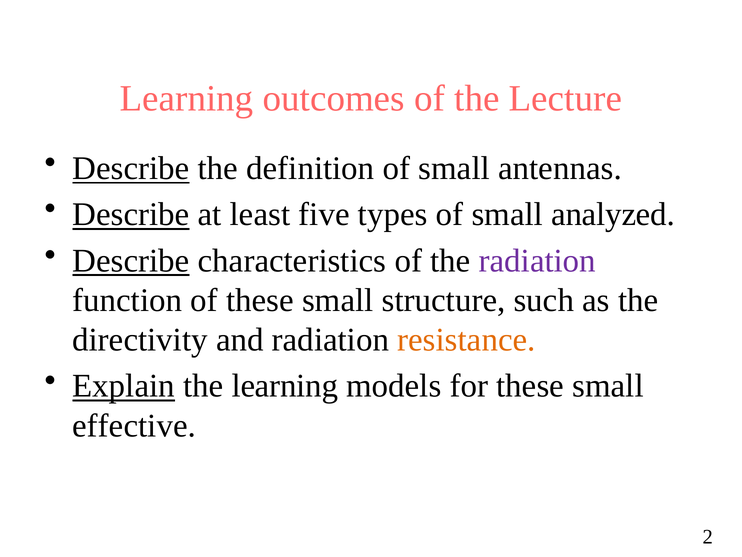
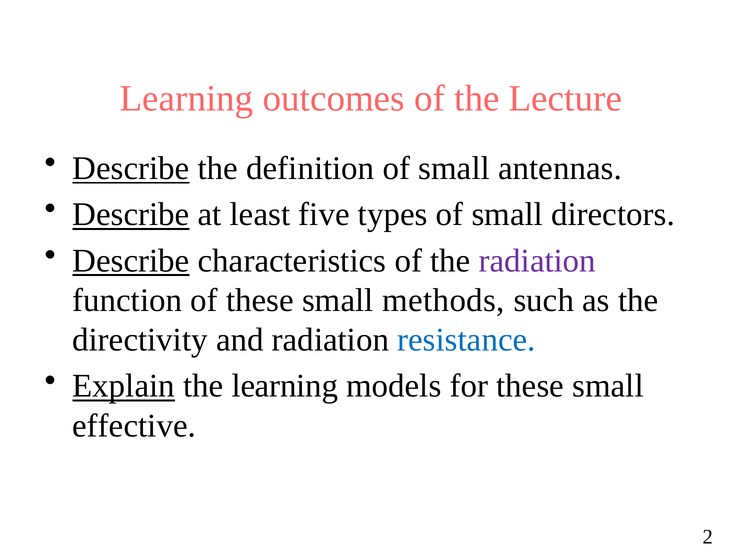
analyzed: analyzed -> directors (613, 214)
structure: structure -> methods (443, 300)
resistance colour: orange -> blue (466, 340)
